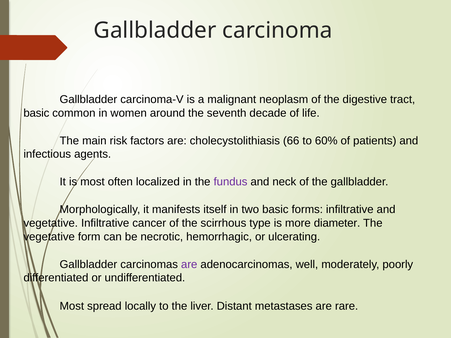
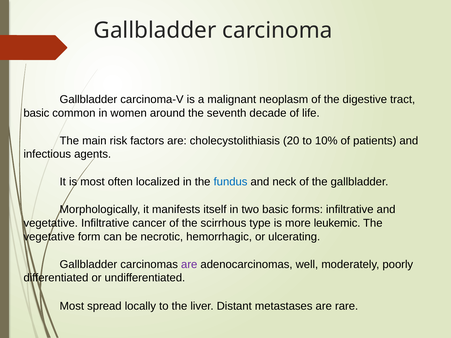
66: 66 -> 20 (291, 141)
60%: 60% -> 10% (326, 141)
fundus colour: purple -> blue (231, 182)
diameter: diameter -> leukemic (337, 223)
